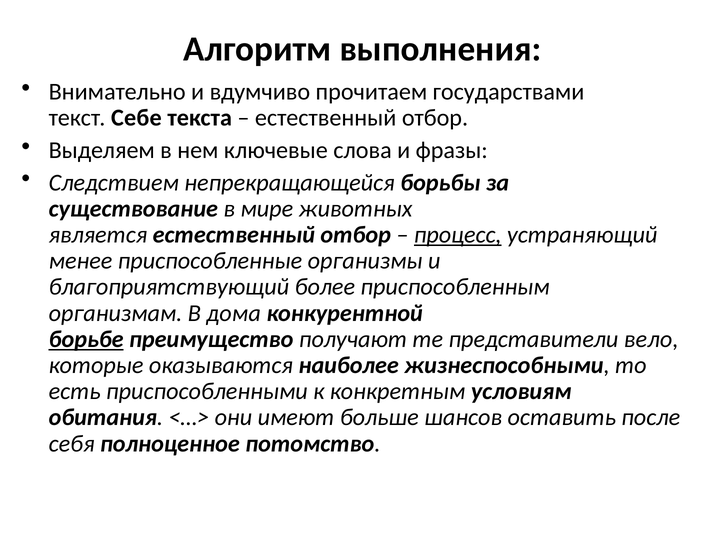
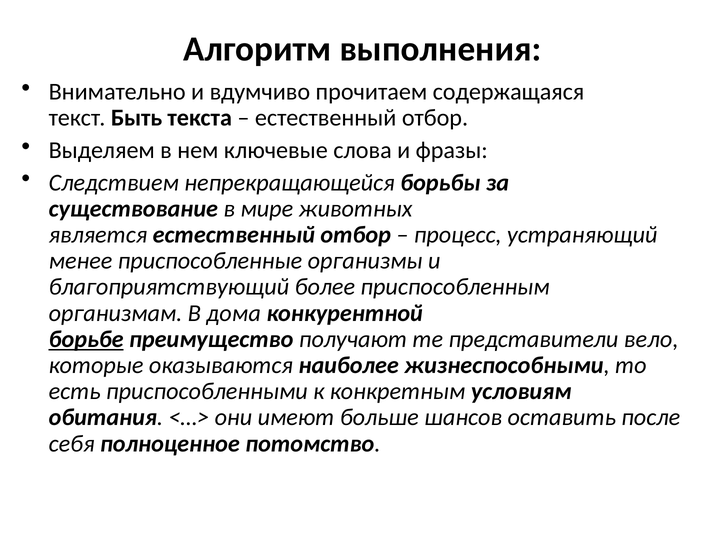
государствами: государствами -> содержащаяся (508, 92)
Себе: Себе -> Быть (137, 118)
процесс underline: present -> none (458, 235)
